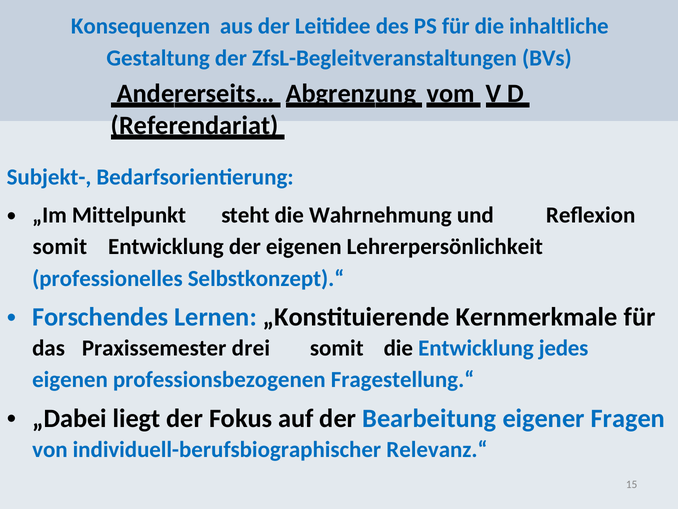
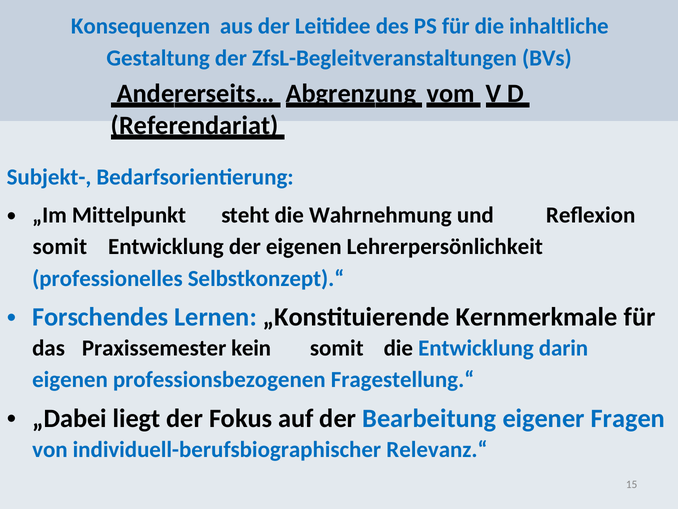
drei: drei -> kein (251, 348)
jedes: jedes -> darin (563, 348)
